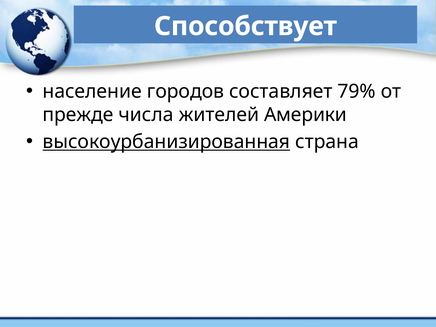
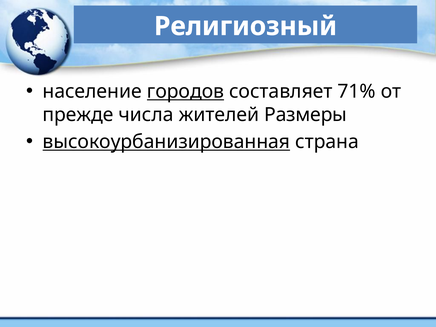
Способствует: Способствует -> Религиозный (246, 26)
городов underline: none -> present (186, 91)
79%: 79% -> 71% (357, 91)
Америки: Америки -> Размеры (306, 115)
